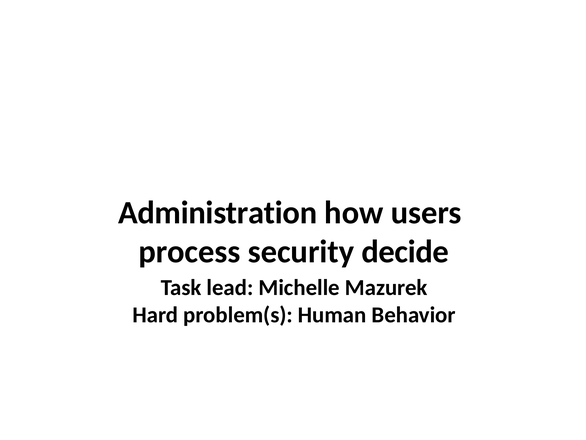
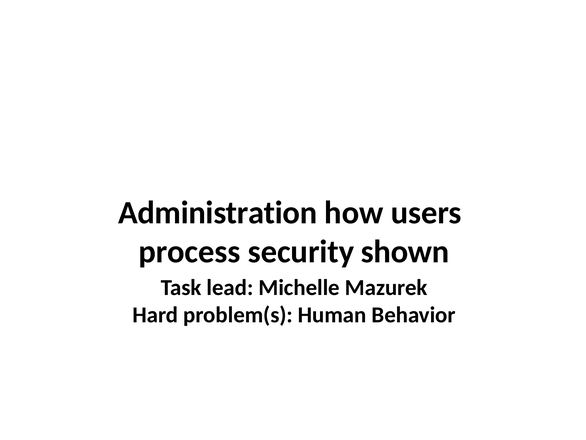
decide: decide -> shown (405, 252)
